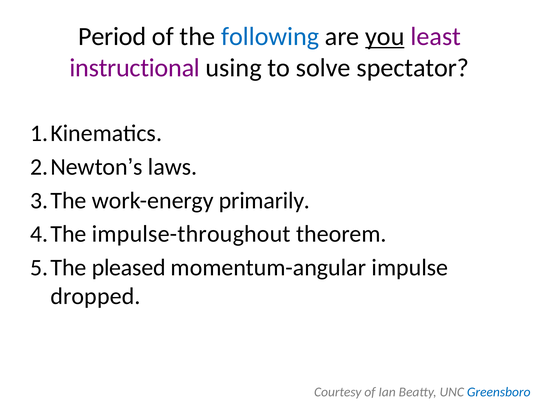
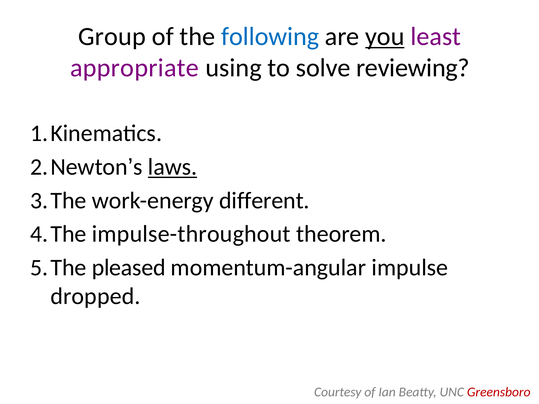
Period: Period -> Group (112, 36)
instructional: instructional -> appropriate (135, 68)
spectator: spectator -> reviewing (413, 68)
laws underline: none -> present (173, 167)
primarily: primarily -> different (264, 201)
Greensboro colour: blue -> red (499, 392)
